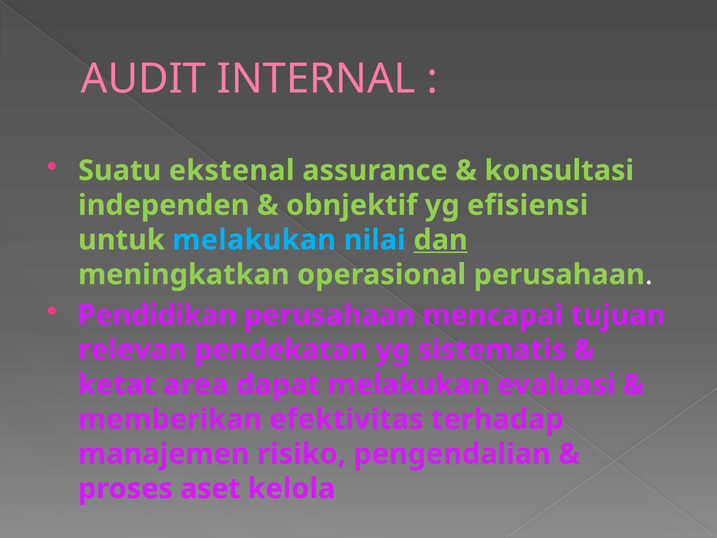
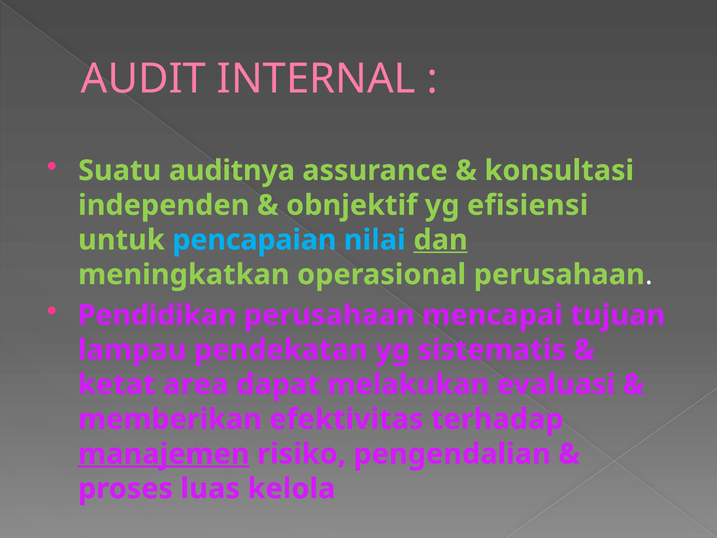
ekstenal: ekstenal -> auditnya (232, 171)
untuk melakukan: melakukan -> pencapaian (254, 240)
relevan: relevan -> lampau (132, 350)
manajemen underline: none -> present (164, 454)
aset: aset -> luas (210, 488)
